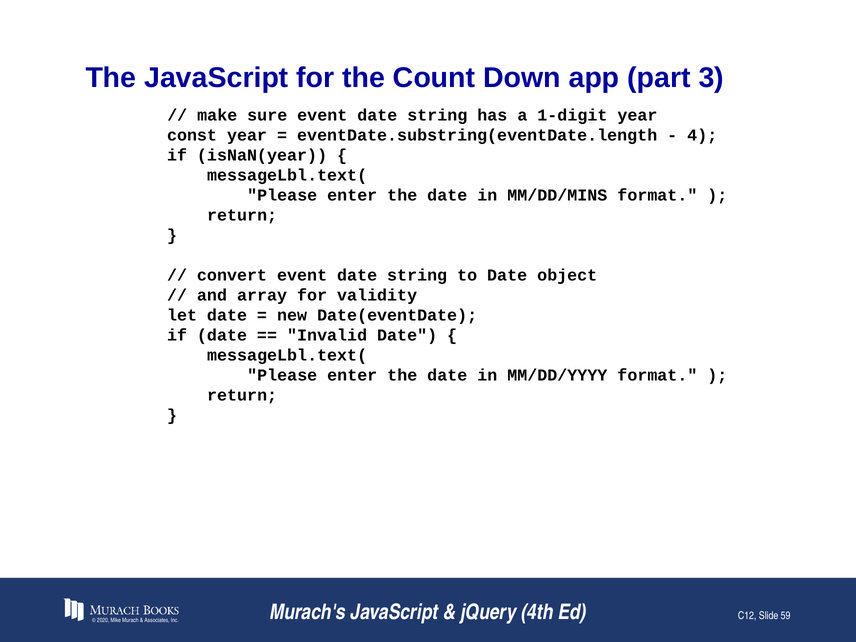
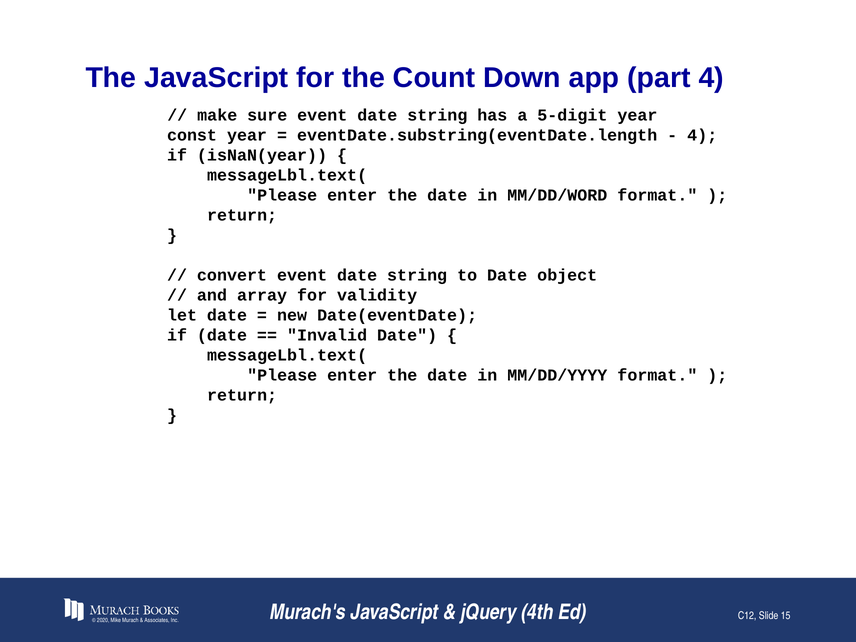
part 3: 3 -> 4 (711, 78)
1-digit: 1-digit -> 5-digit (572, 115)
MM/DD/MINS: MM/DD/MINS -> MM/DD/WORD (557, 195)
59: 59 -> 15 (786, 616)
